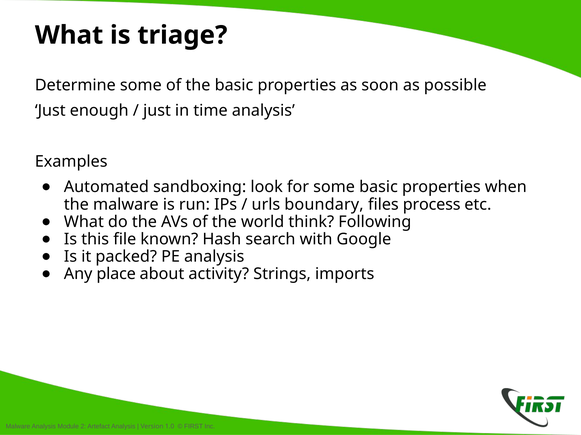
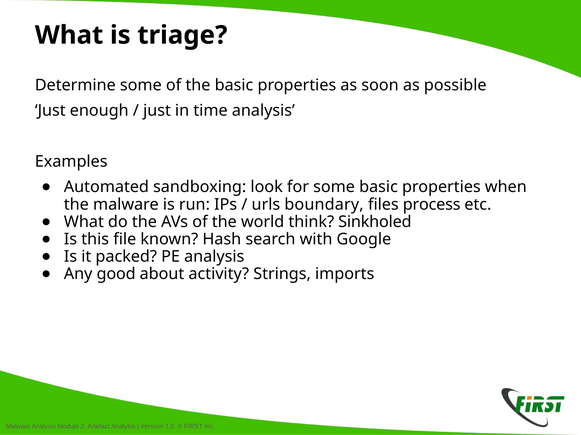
Following: Following -> Sinkholed (375, 222)
place: place -> good (116, 274)
